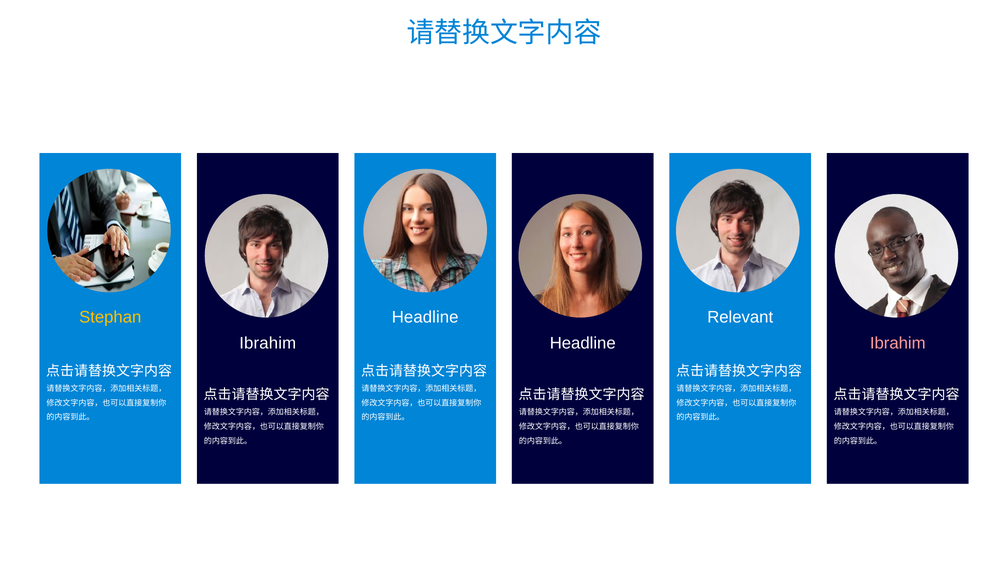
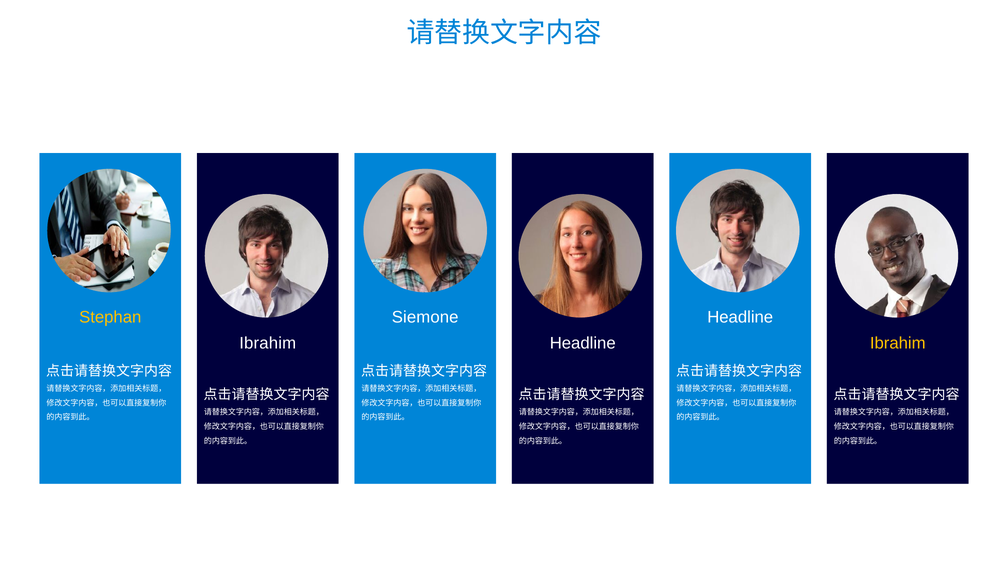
Headline: Headline -> Siemone (425, 317)
Relevant: Relevant -> Headline (740, 317)
Ibrahim colour: pink -> yellow (898, 343)
